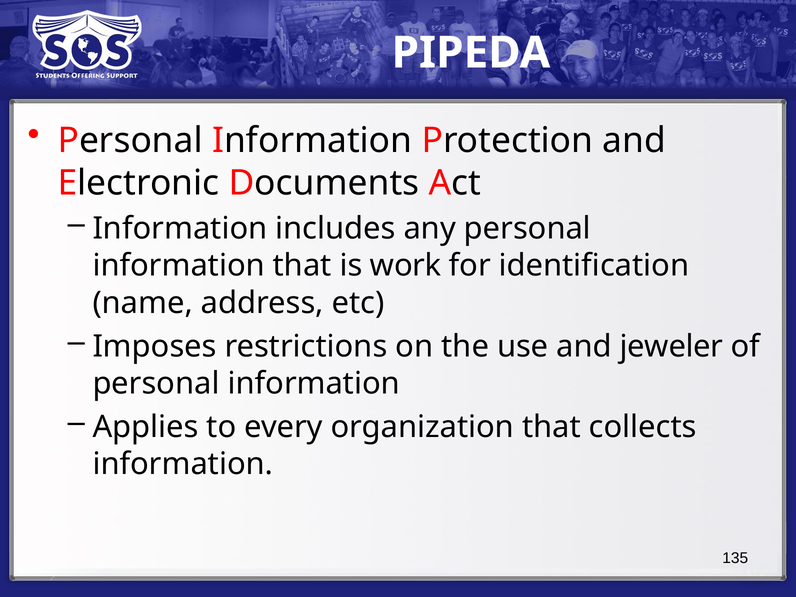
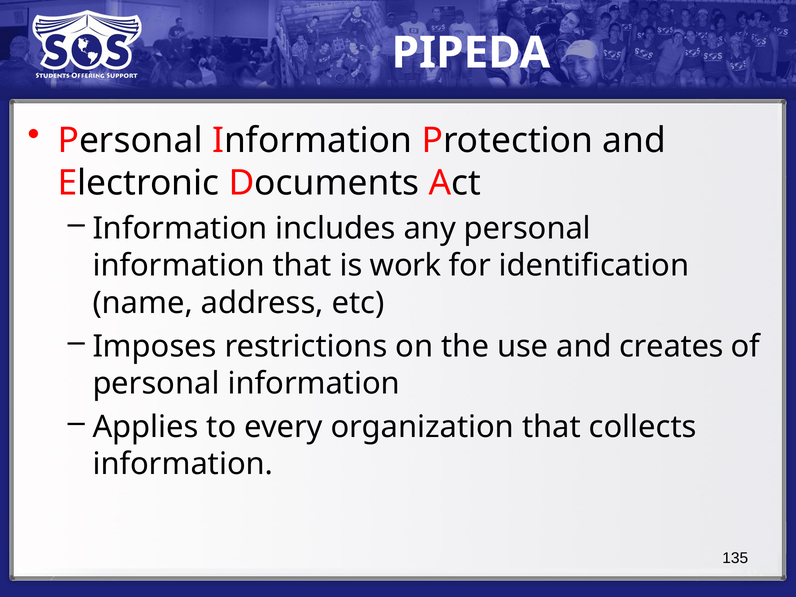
jeweler: jeweler -> creates (671, 346)
